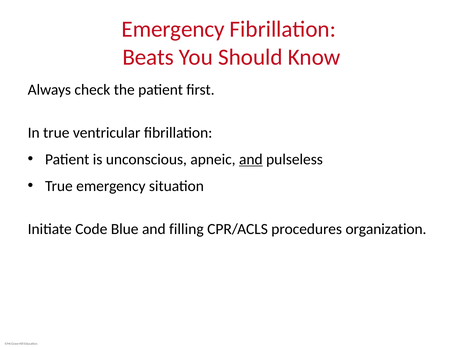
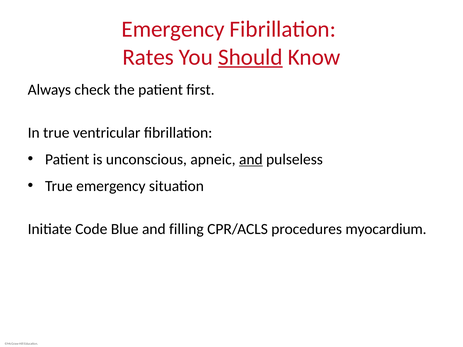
Beats: Beats -> Rates (148, 57)
Should underline: none -> present (250, 57)
organization: organization -> myocardium (386, 229)
